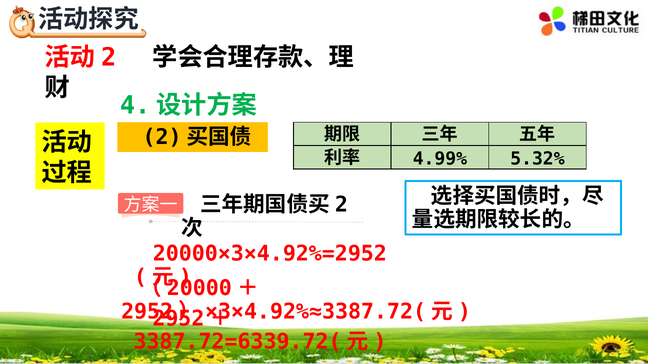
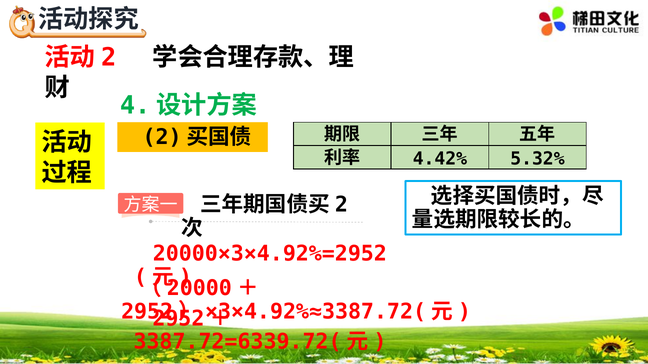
4.99%: 4.99% -> 4.42% (440, 159)
